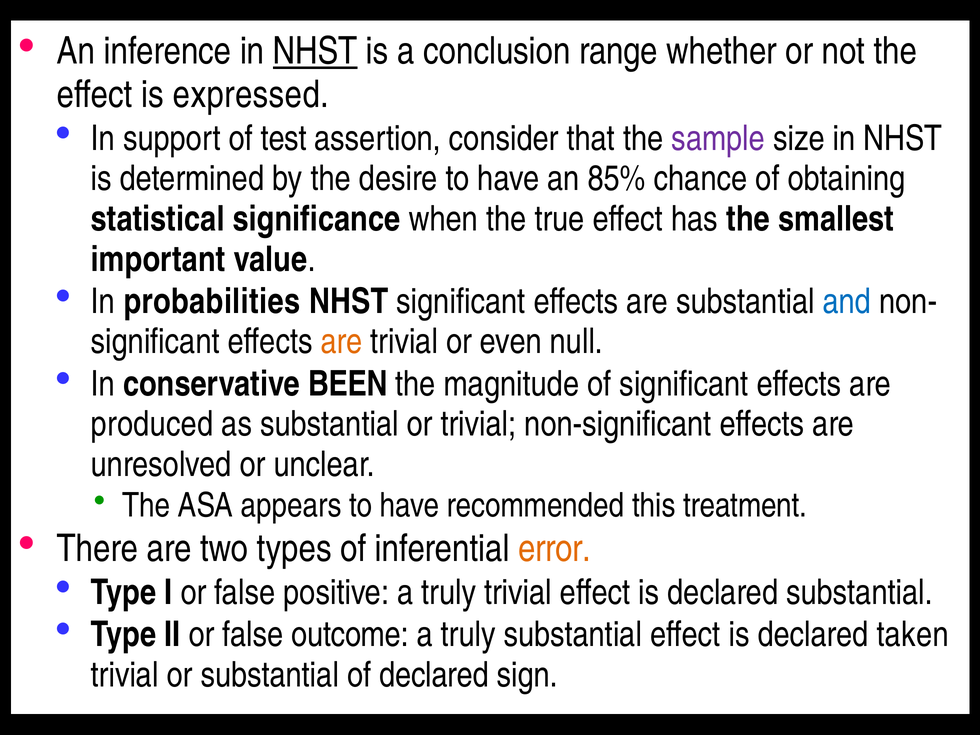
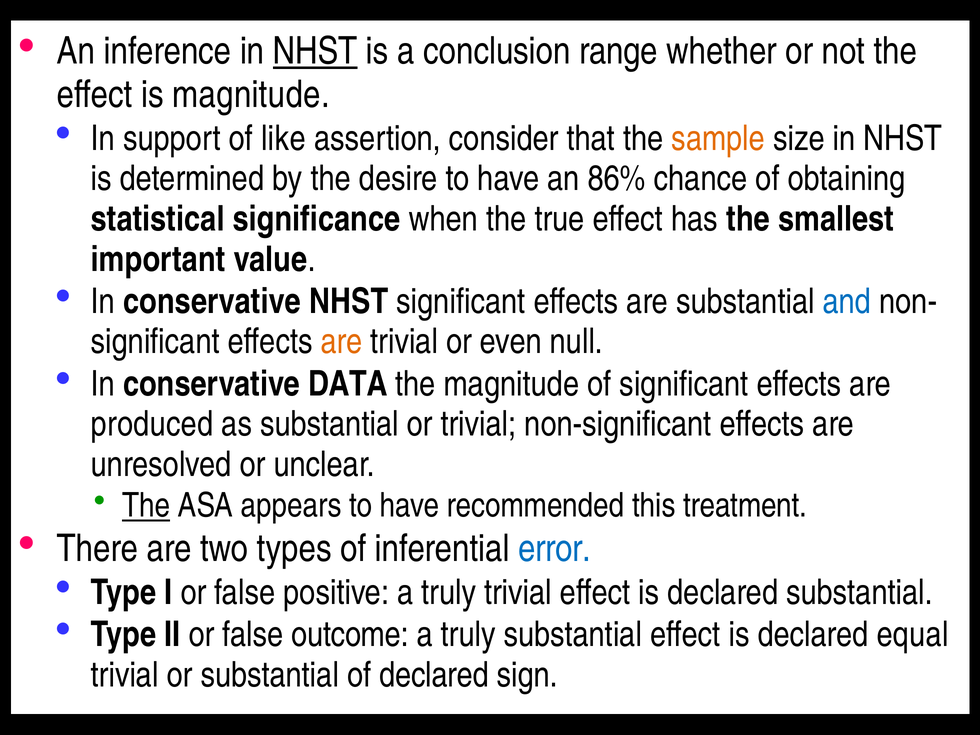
is expressed: expressed -> magnitude (251, 95)
test: test -> like (283, 138)
sample colour: purple -> orange (718, 138)
85%: 85% -> 86% (617, 179)
probabilities: probabilities -> conservative (212, 301)
BEEN: BEEN -> DATA (348, 384)
The underline: none -> present (146, 506)
error colour: orange -> blue (554, 549)
taken: taken -> equal (913, 635)
